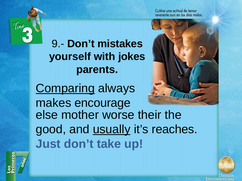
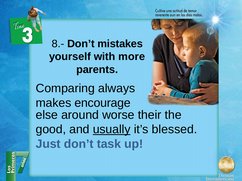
9.-: 9.- -> 8.- (58, 44)
jokes: jokes -> more (132, 57)
Comparing underline: present -> none (65, 89)
mother: mother -> around (80, 115)
reaches: reaches -> blessed (175, 130)
take: take -> task (109, 144)
